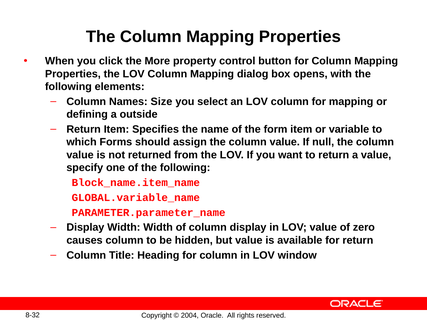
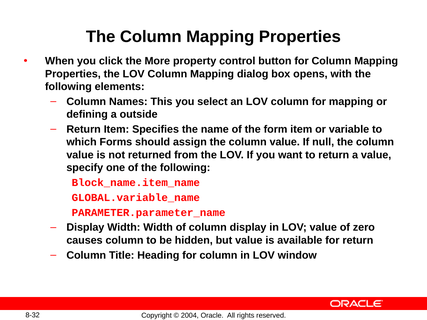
Size: Size -> This (162, 102)
